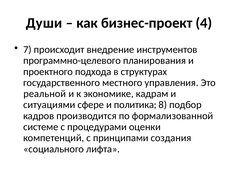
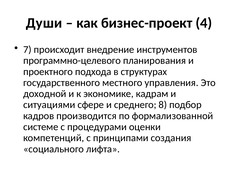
реальной: реальной -> доходной (45, 94)
политика: политика -> среднего (135, 105)
